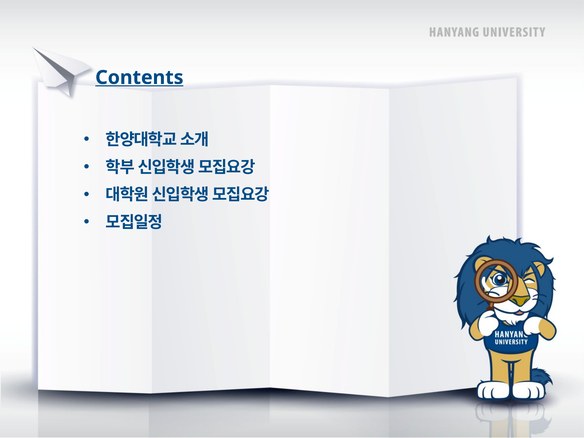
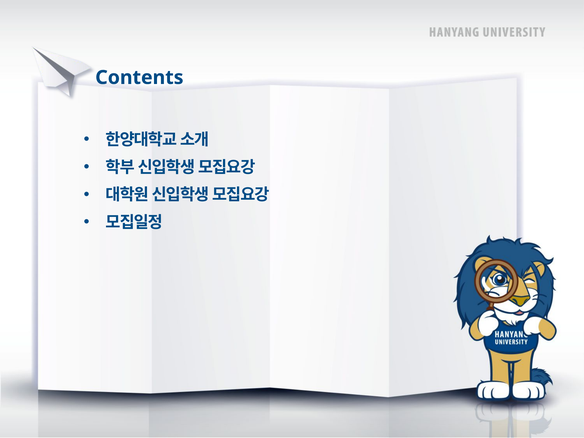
Contents underline: present -> none (139, 78)
